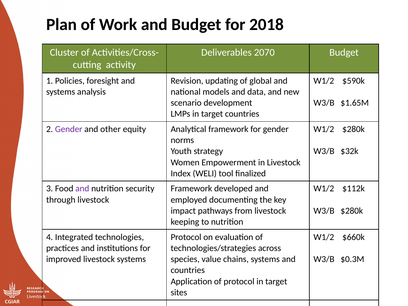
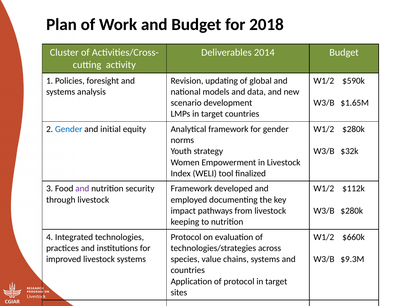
2070: 2070 -> 2014 (264, 52)
Gender colour: purple -> blue (69, 129)
other: other -> initial (111, 129)
$0.3M: $0.3M -> $9.3M (352, 259)
